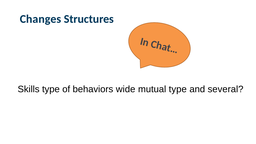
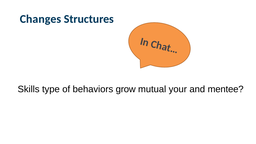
wide: wide -> grow (126, 89)
mutual type: type -> your (178, 89)
several: several -> mentee (226, 89)
